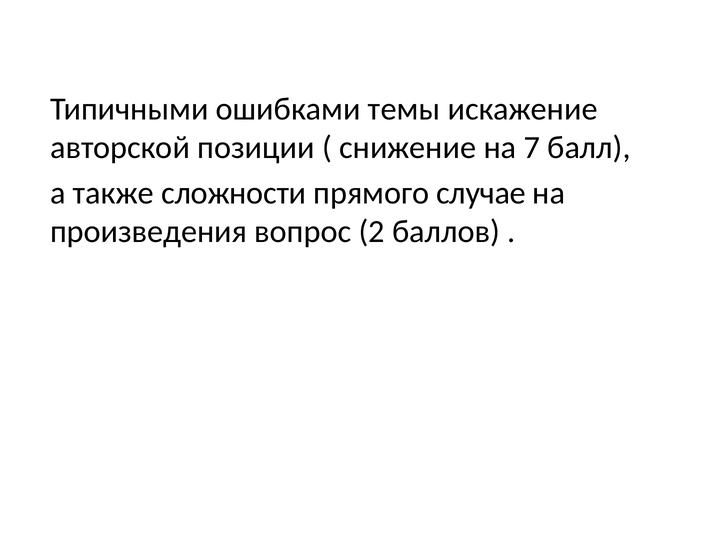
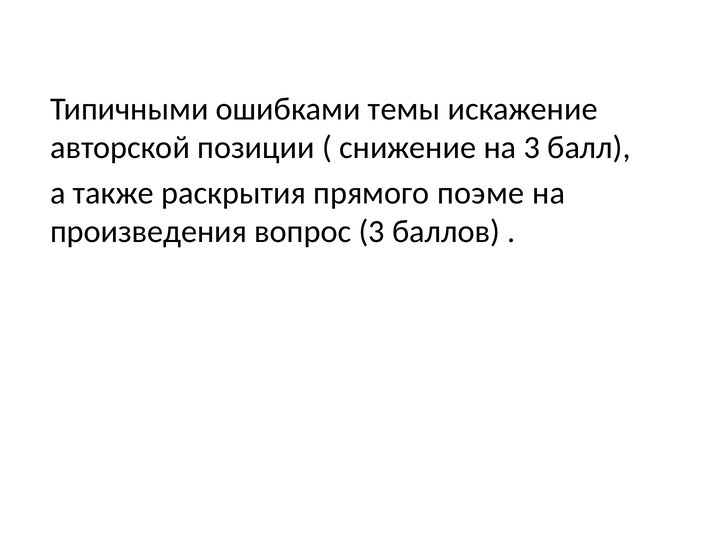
на 7: 7 -> 3 (532, 148)
сложности: сложности -> раскрытия (234, 193)
случае: случае -> поэме (481, 193)
вопрос 2: 2 -> 3 (372, 232)
